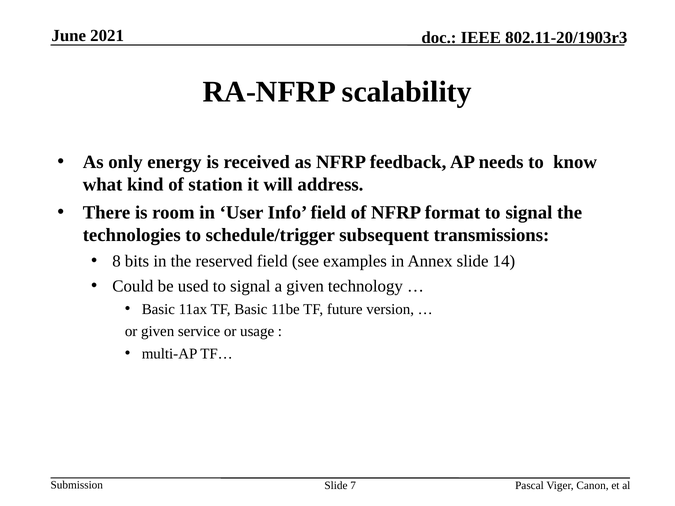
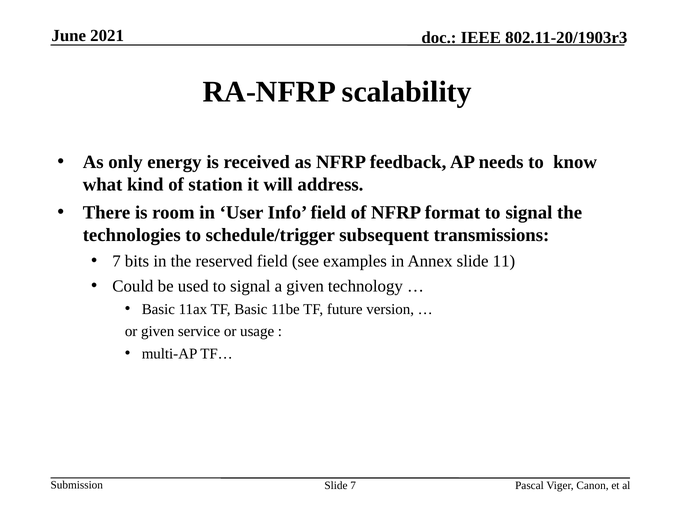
8: 8 -> 7 (116, 261)
14: 14 -> 11 (504, 261)
